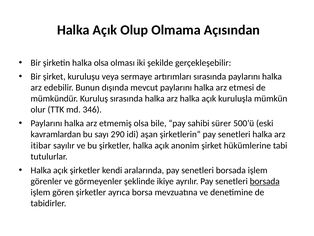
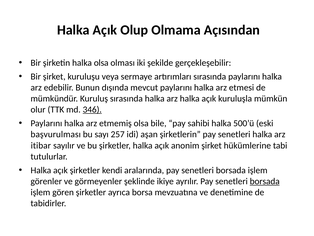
346 underline: none -> present (92, 109)
sahibi sürer: sürer -> halka (221, 123)
kavramlardan: kavramlardan -> başvurulması (56, 134)
290: 290 -> 257 (118, 134)
